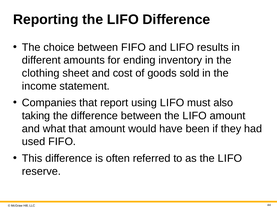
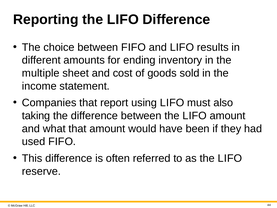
clothing: clothing -> multiple (41, 73)
